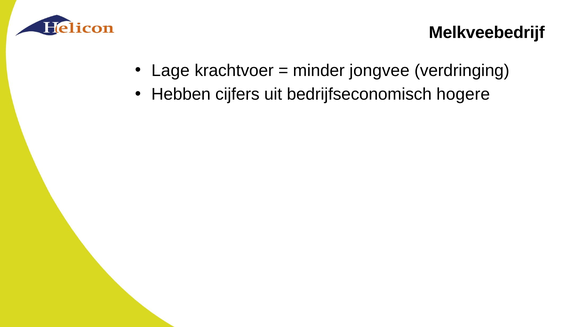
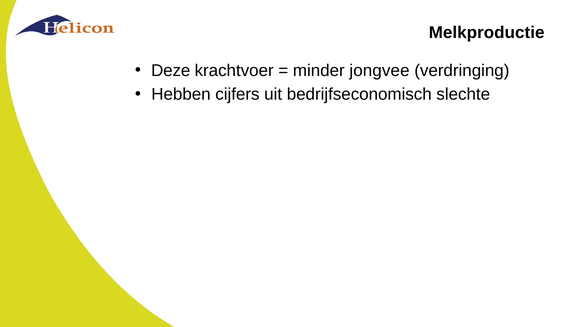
Melkveebedrijf: Melkveebedrijf -> Melkproductie (487, 33)
Lage: Lage -> Deze (171, 71)
hogere: hogere -> slechte (463, 94)
